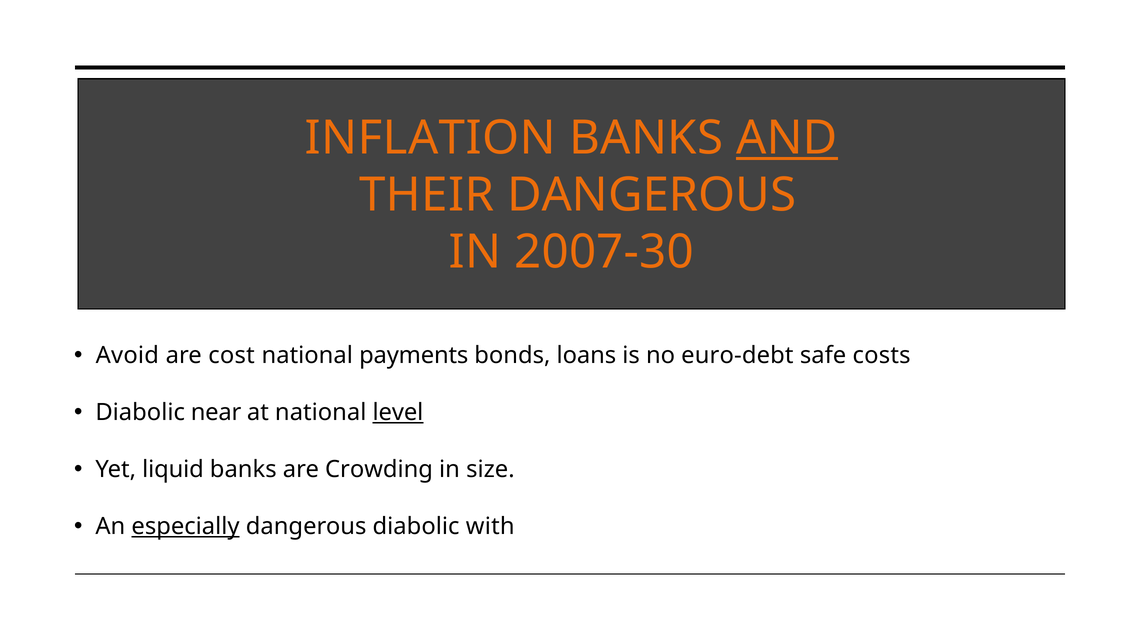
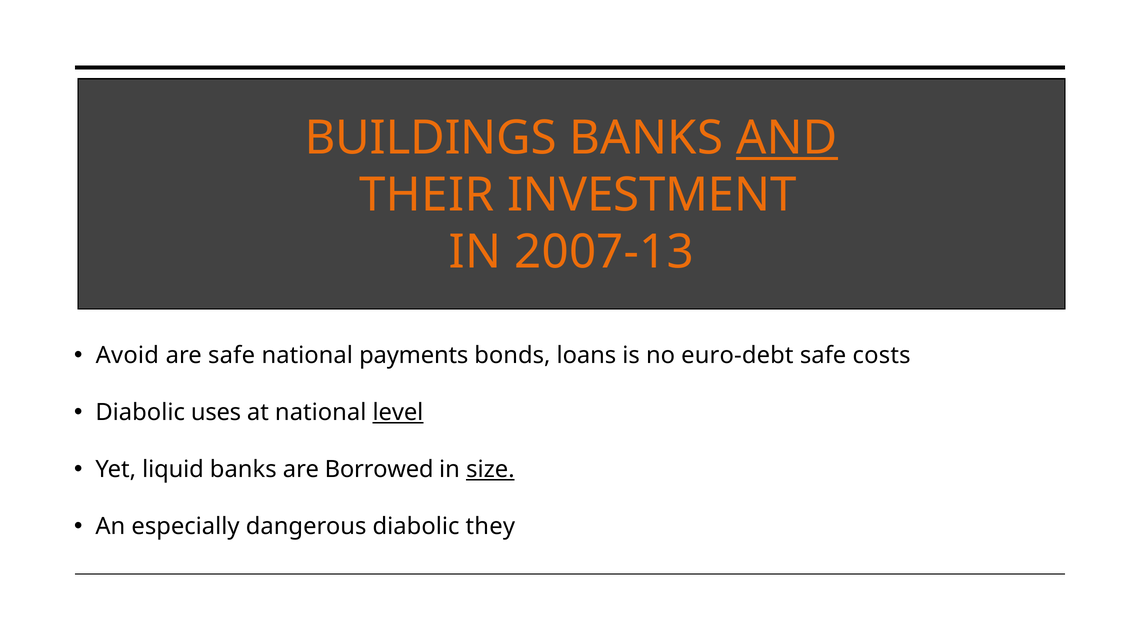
INFLATION: INFLATION -> BUILDINGS (431, 138)
THEIR DANGEROUS: DANGEROUS -> INVESTMENT (652, 195)
2007-30: 2007-30 -> 2007-13 (604, 252)
are cost: cost -> safe (232, 356)
near: near -> uses (216, 413)
Crowding: Crowding -> Borrowed (379, 470)
size underline: none -> present (490, 470)
especially underline: present -> none (186, 527)
with: with -> they (490, 527)
